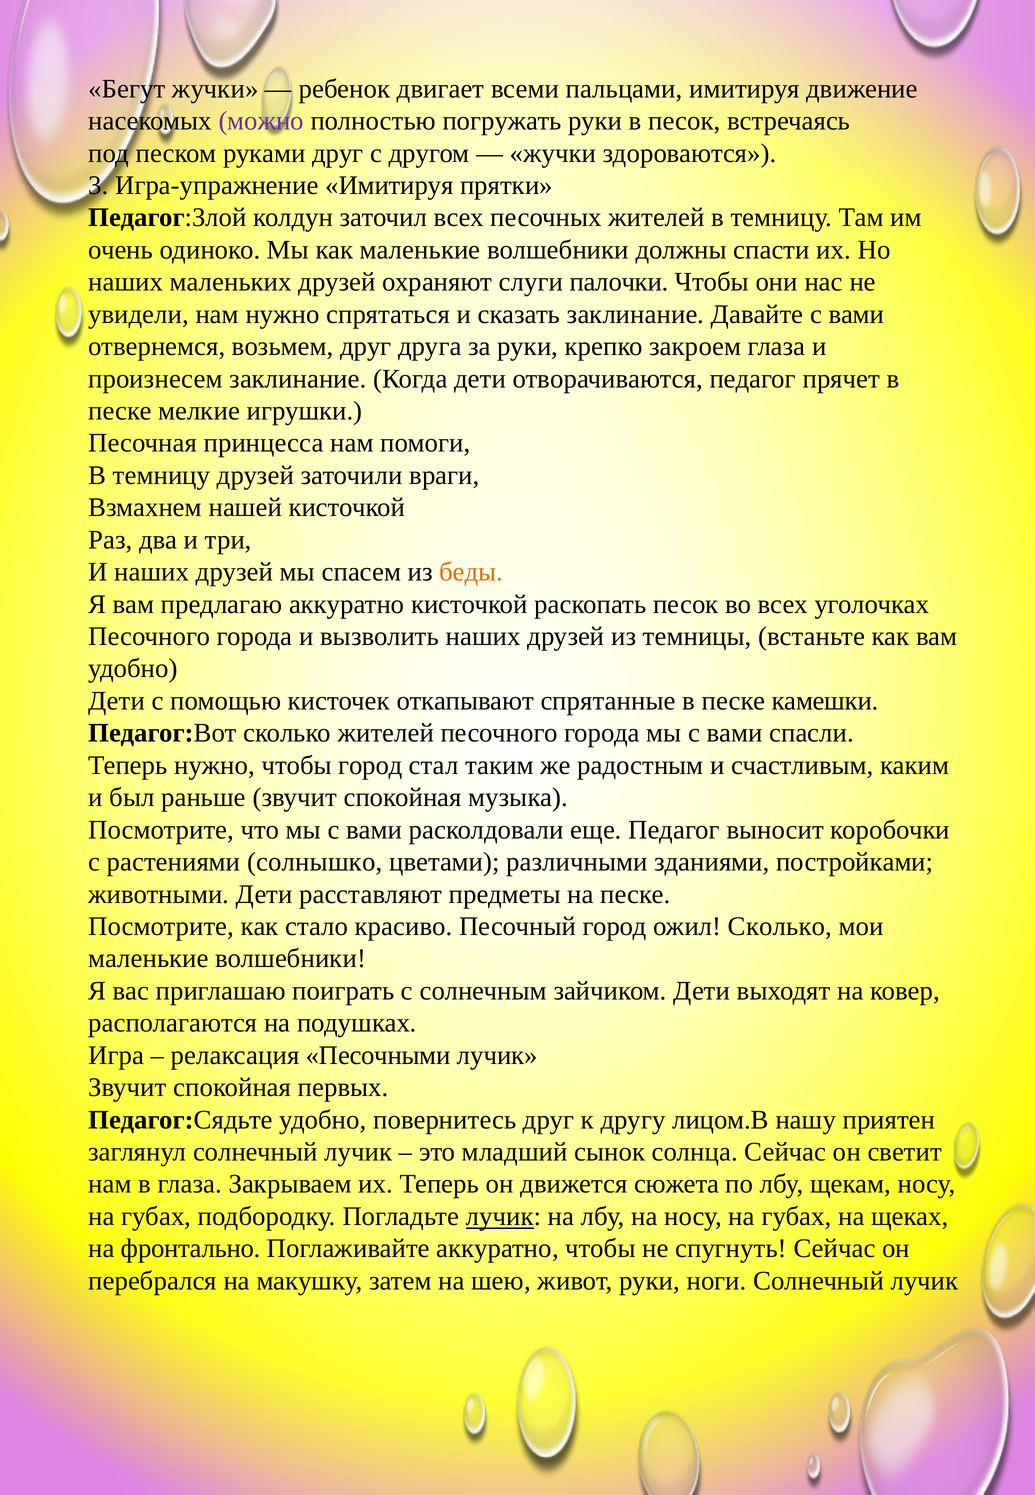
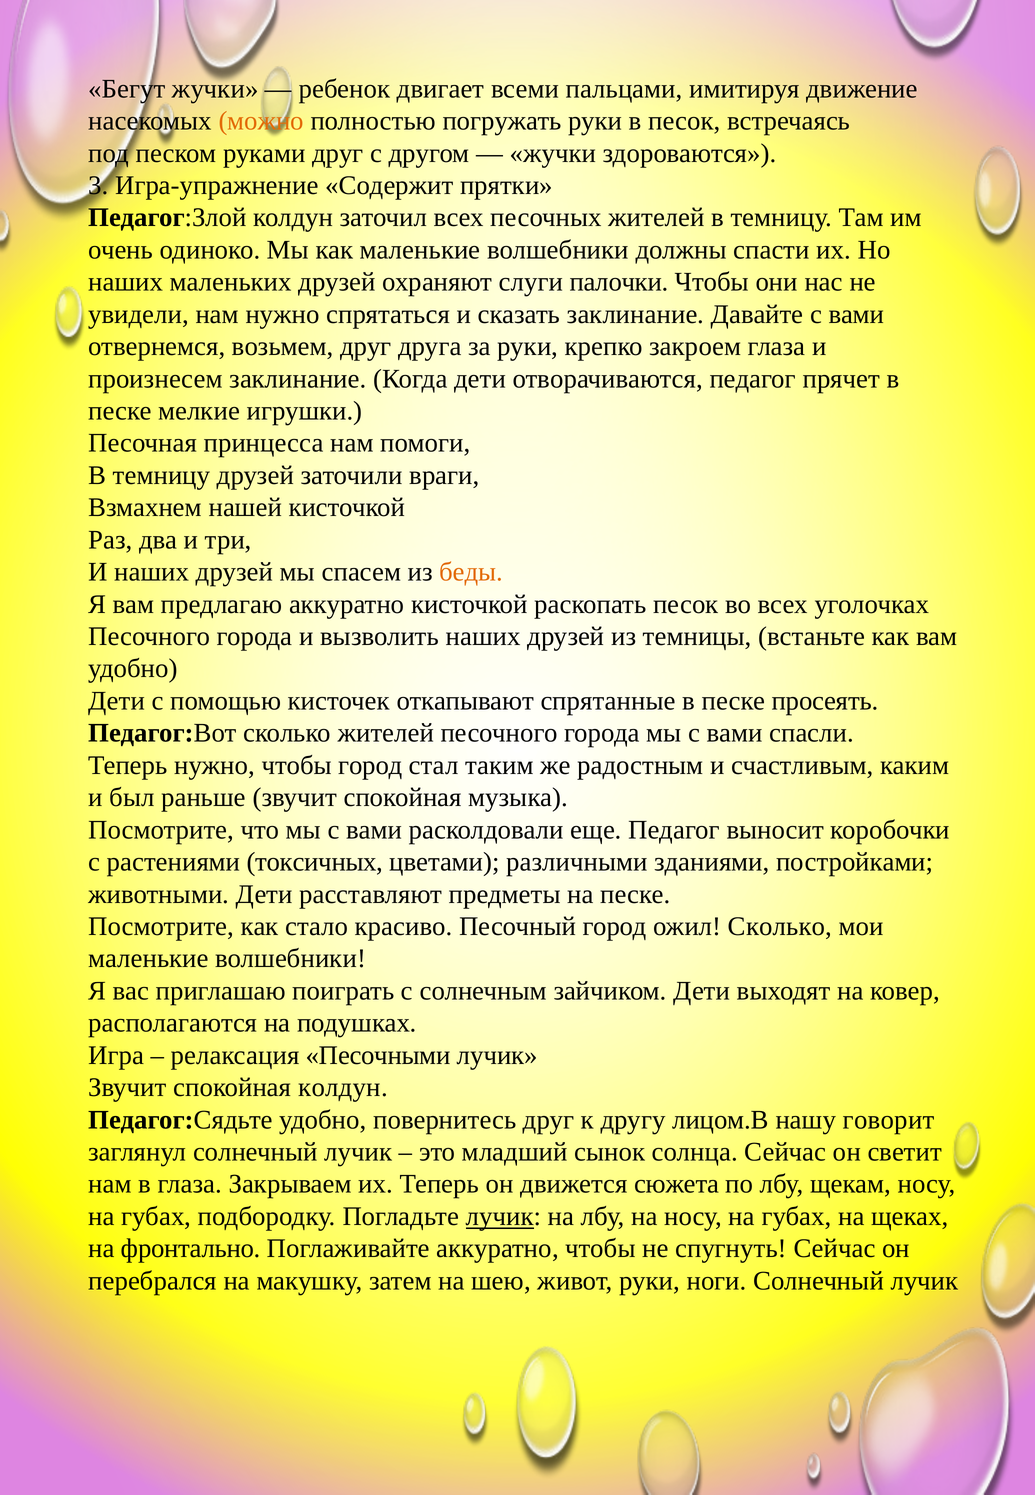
можно colour: purple -> orange (261, 121)
Игра-упражнение Имитируя: Имитируя -> Содержит (389, 185)
камешки: камешки -> просеять (825, 701)
солнышко: солнышко -> токсичных (315, 862)
спокойная первых: первых -> колдун (343, 1087)
приятен: приятен -> говорит (889, 1120)
